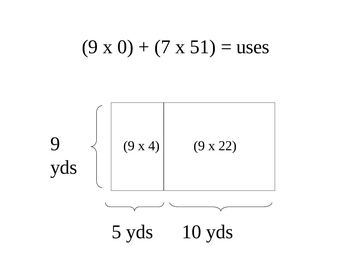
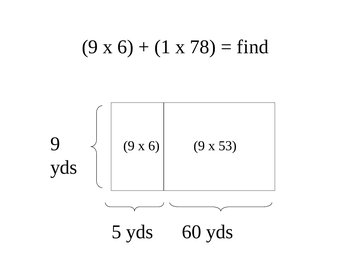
0: 0 -> 6 (126, 47)
7: 7 -> 1 (162, 47)
51: 51 -> 78 (203, 47)
uses: uses -> find (253, 47)
4: 4 -> 6 (154, 145)
22: 22 -> 53 (228, 145)
10: 10 -> 60 (192, 231)
